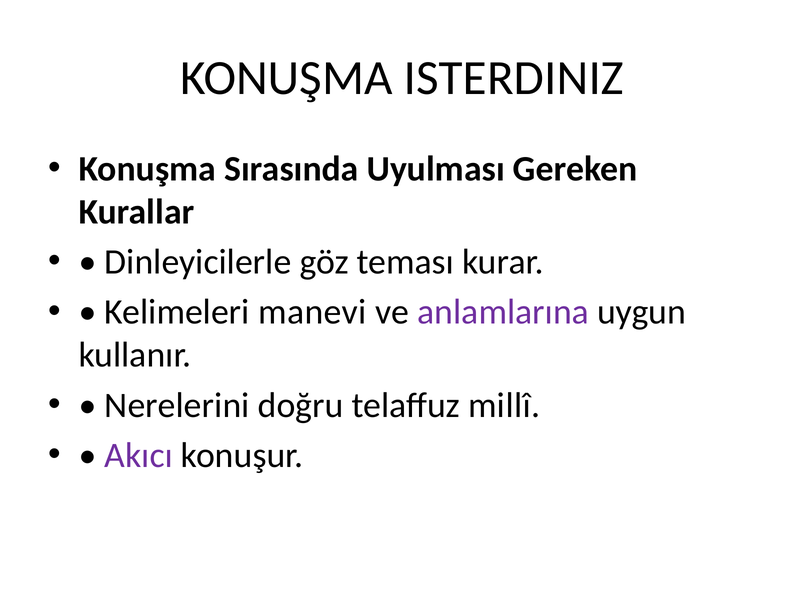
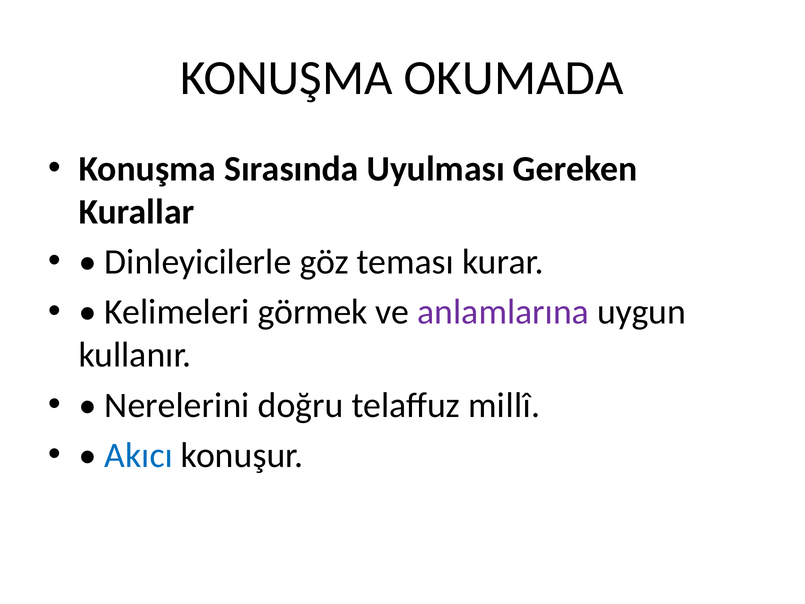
ISTERDINIZ: ISTERDINIZ -> OKUMADA (514, 78)
manevi: manevi -> görmek (313, 312)
Akıcı colour: purple -> blue (139, 455)
